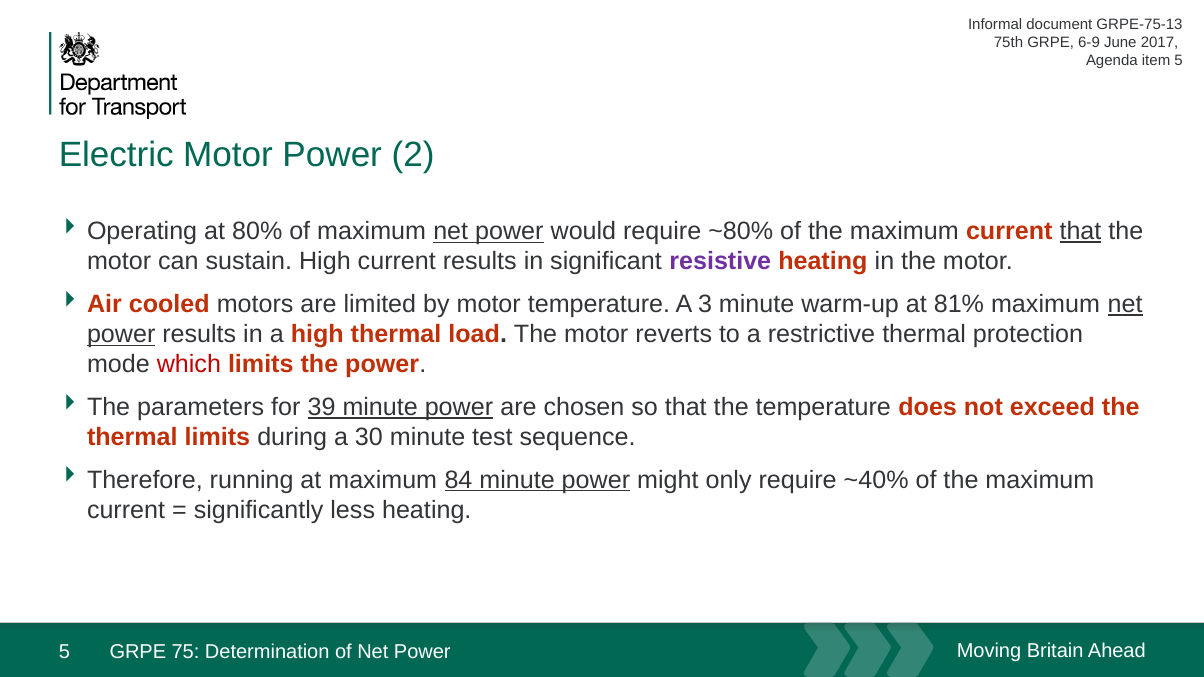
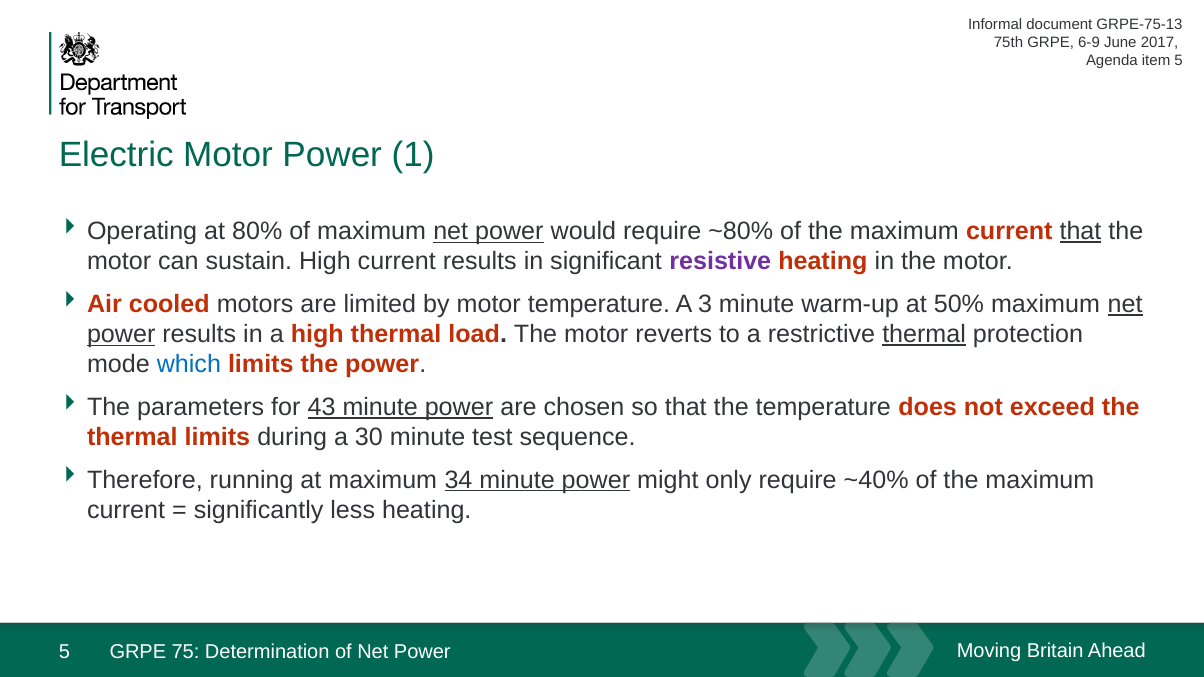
2: 2 -> 1 (413, 155)
81%: 81% -> 50% (959, 304)
thermal underline: none -> present (924, 334)
which colour: red -> blue (189, 364)
39: 39 -> 43 (322, 407)
84: 84 -> 34 (459, 480)
